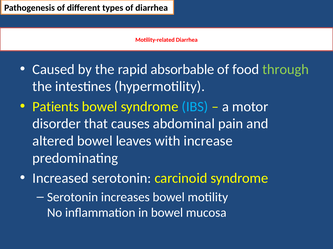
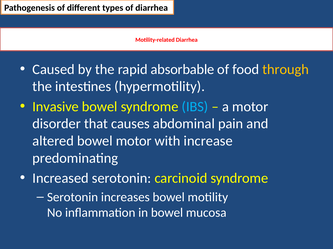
through colour: light green -> yellow (286, 70)
Patients: Patients -> Invasive (56, 107)
bowel leaves: leaves -> motor (134, 141)
